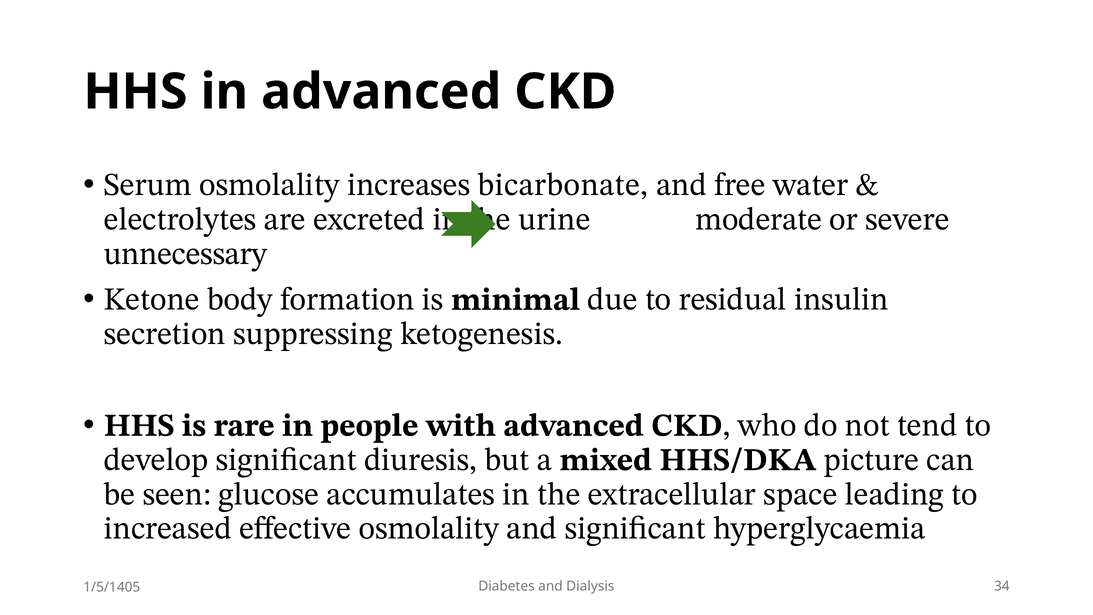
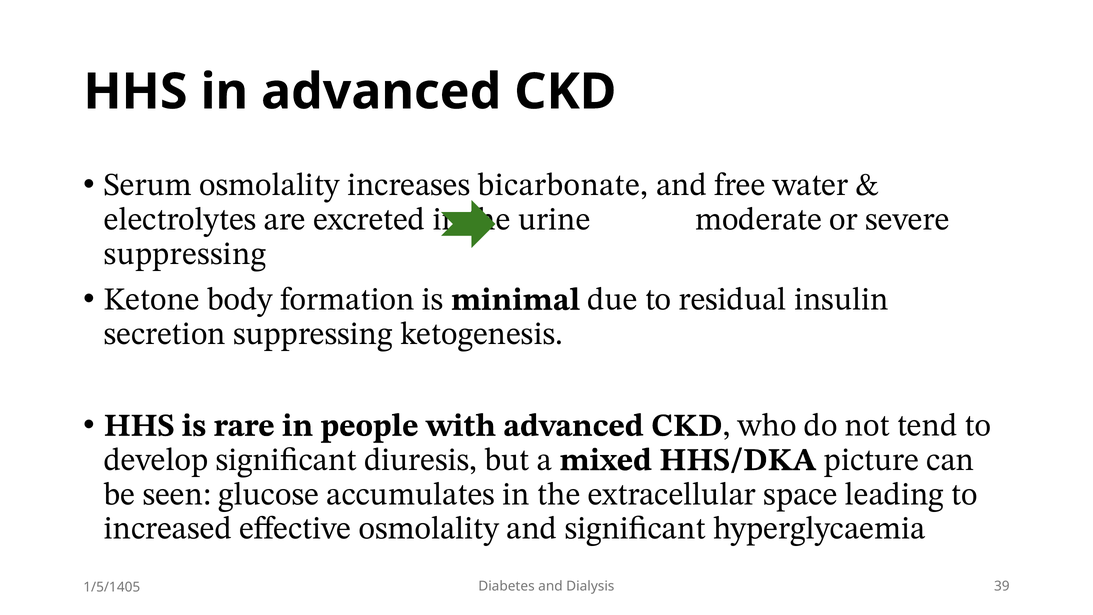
unnecessary: unnecessary -> suppressing (185, 253)
34: 34 -> 39 (1002, 586)
